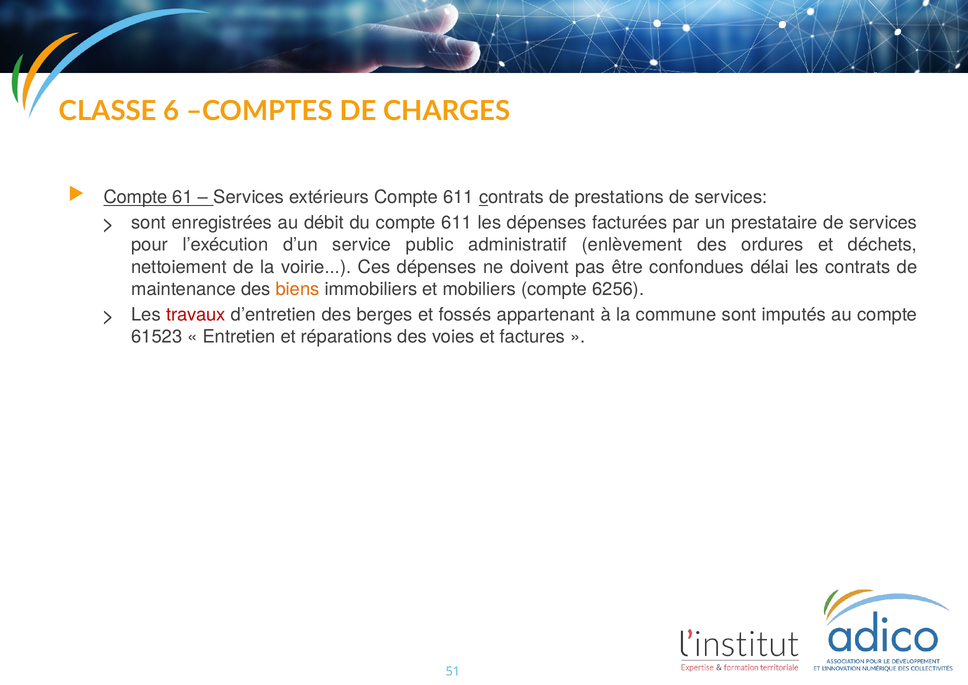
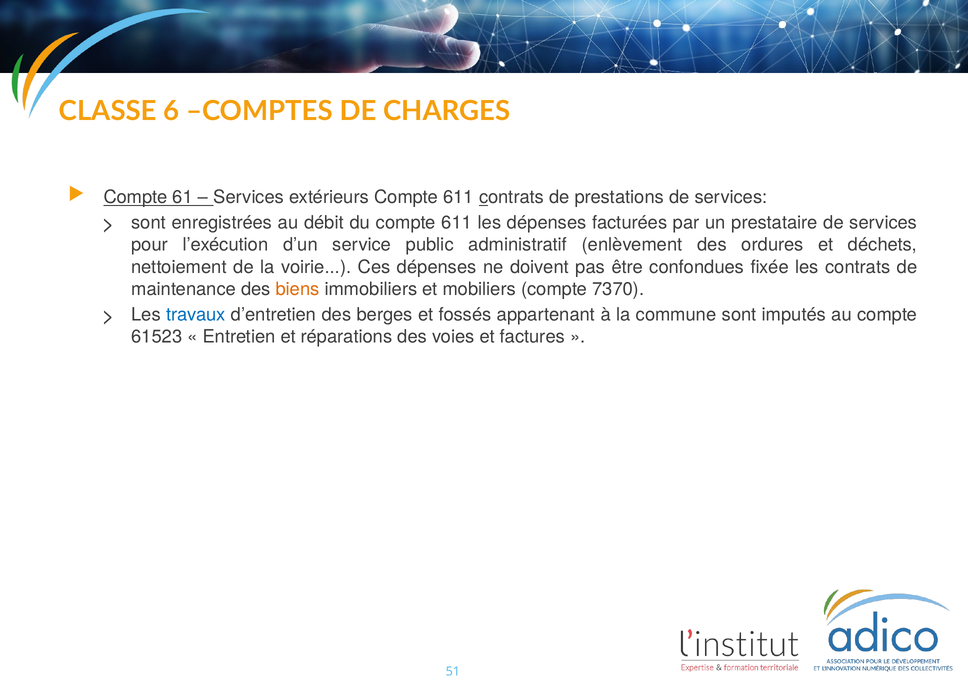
délai: délai -> fixée (770, 267)
6256: 6256 -> 7370 (618, 289)
travaux colour: red -> blue (196, 315)
